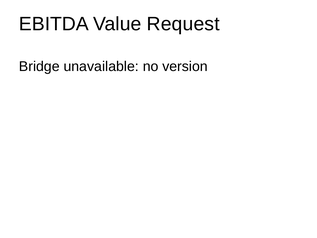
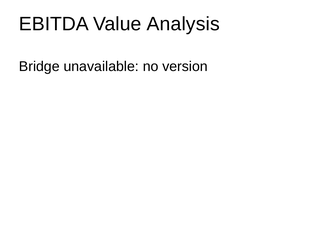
Request: Request -> Analysis (183, 24)
